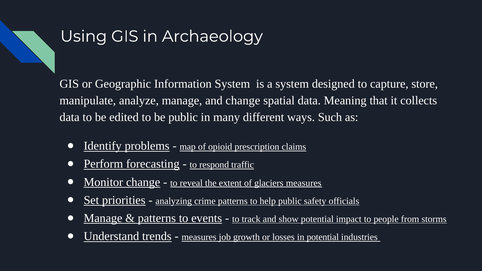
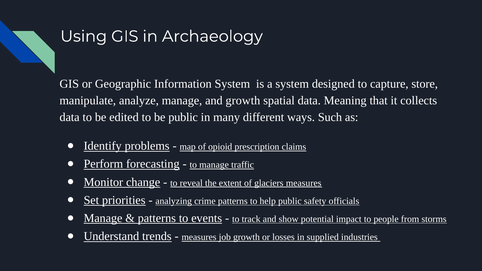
and change: change -> growth (243, 101)
to respond: respond -> manage (214, 165)
in potential: potential -> supplied (323, 237)
